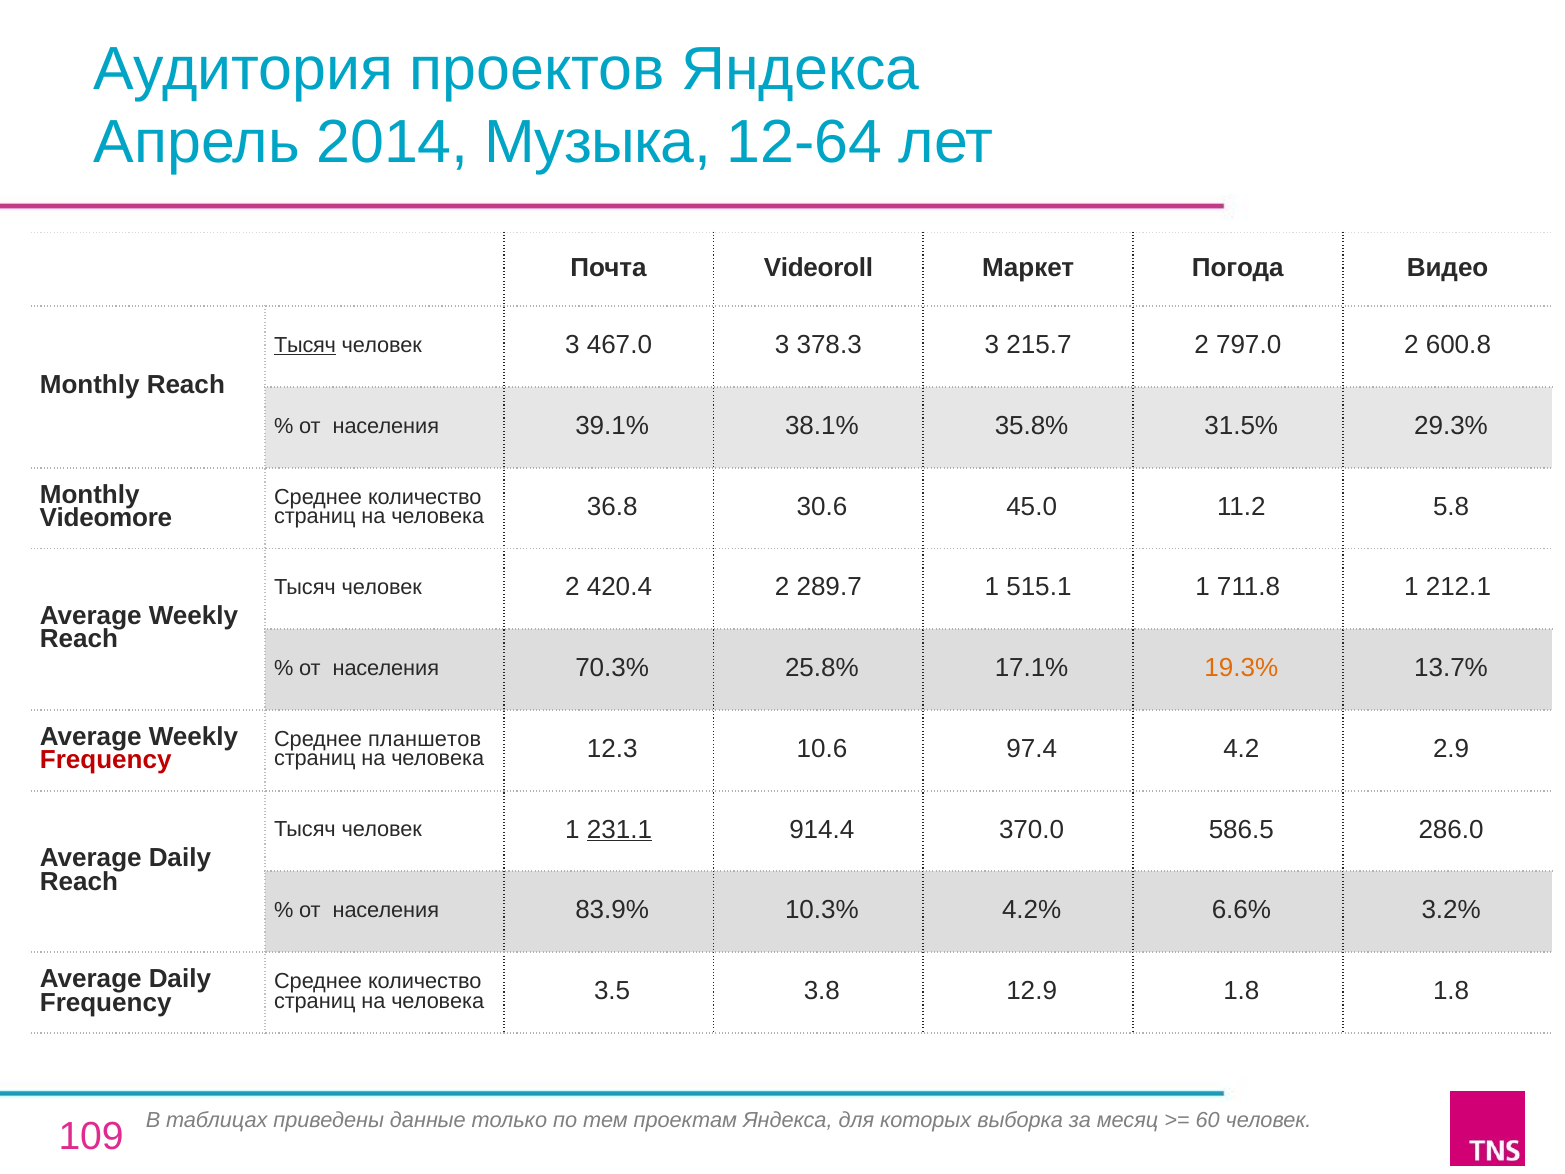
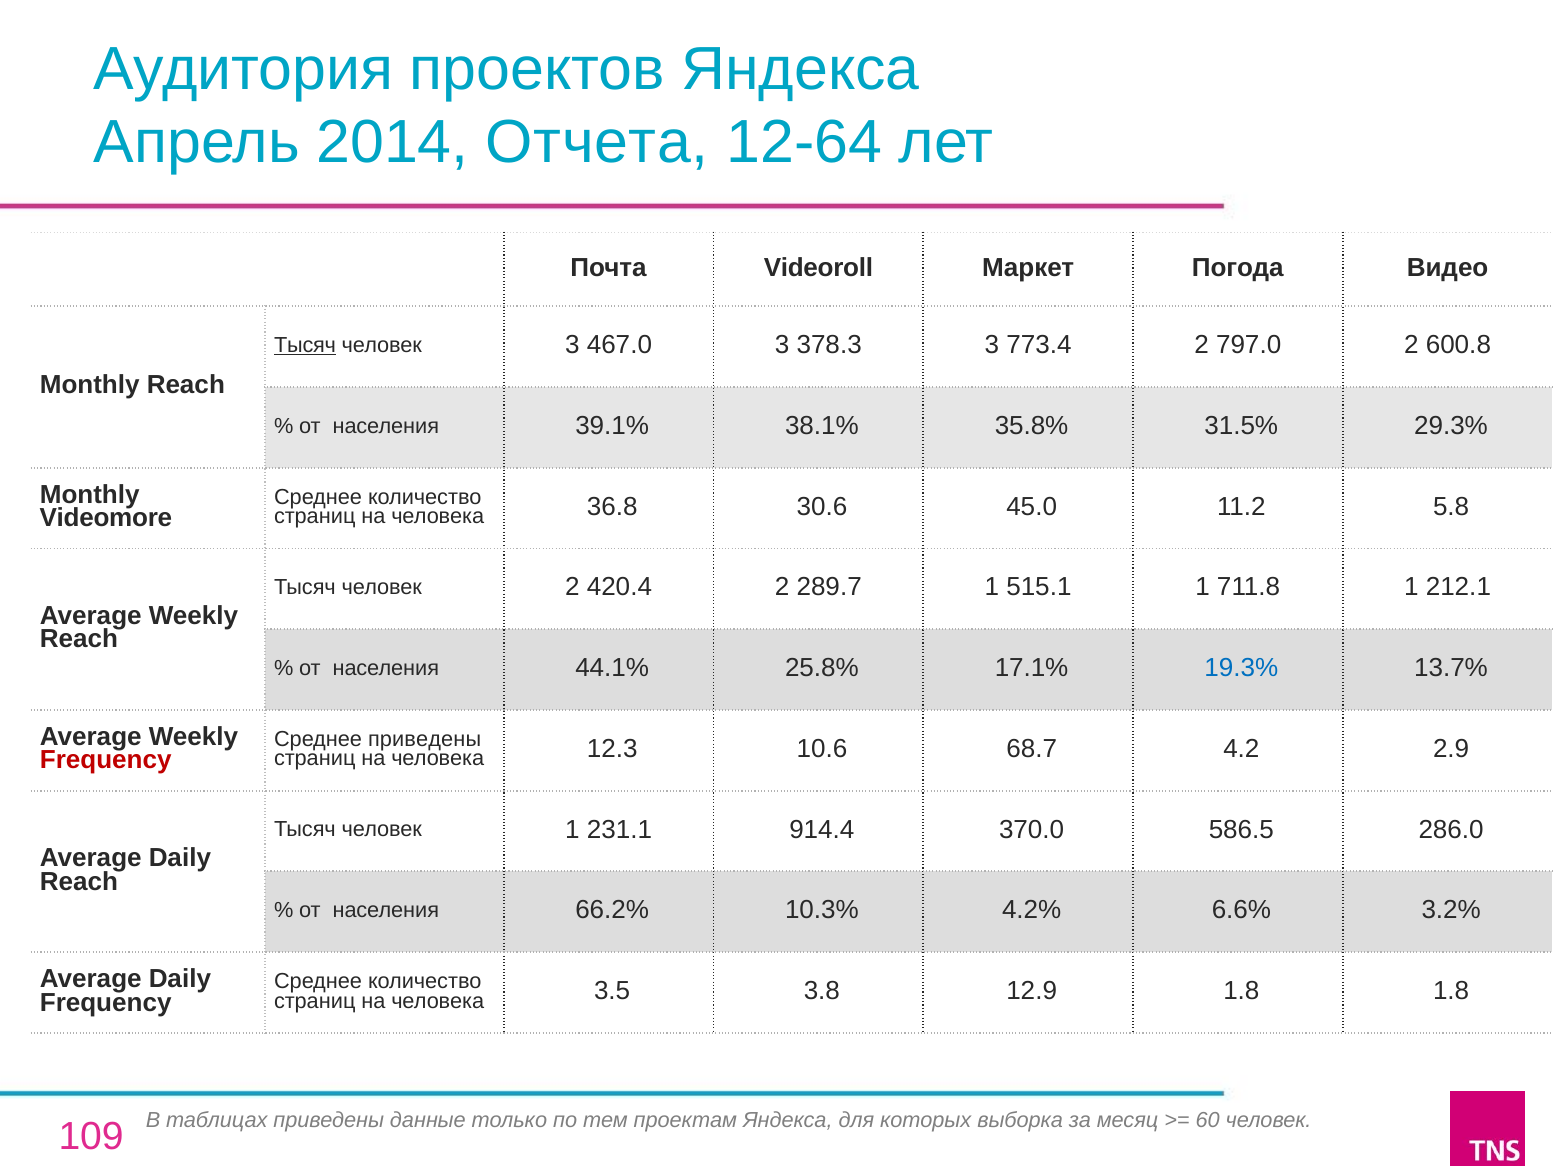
Музыка: Музыка -> Отчета (597, 142)
215.7: 215.7 -> 773.4 (1039, 345)
70.3%: 70.3% -> 44.1% (612, 668)
19.3% colour: orange -> blue (1241, 668)
Среднее планшетов: планшетов -> приведены (425, 739)
97.4: 97.4 -> 68.7 (1032, 749)
231.1 underline: present -> none (619, 829)
83.9%: 83.9% -> 66.2% (612, 910)
